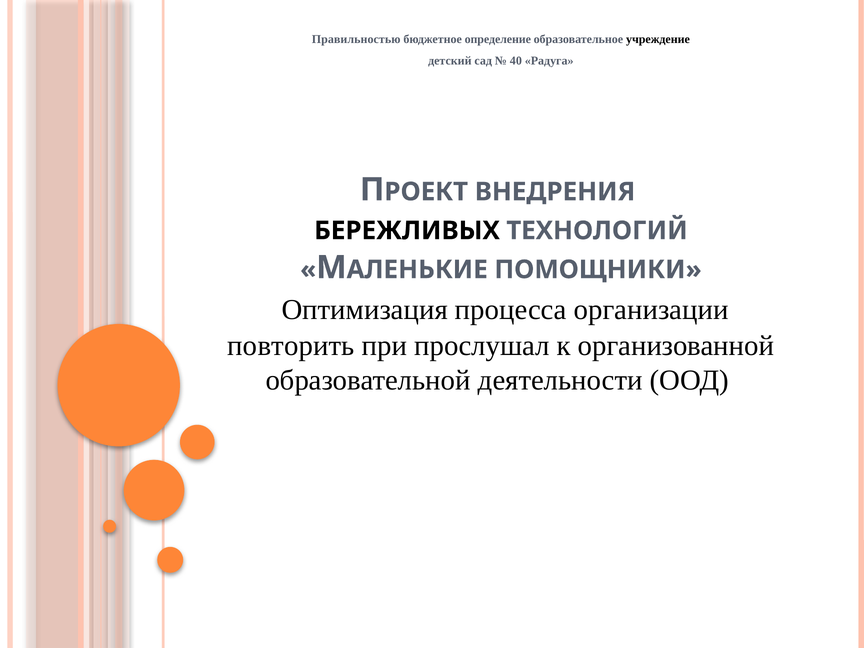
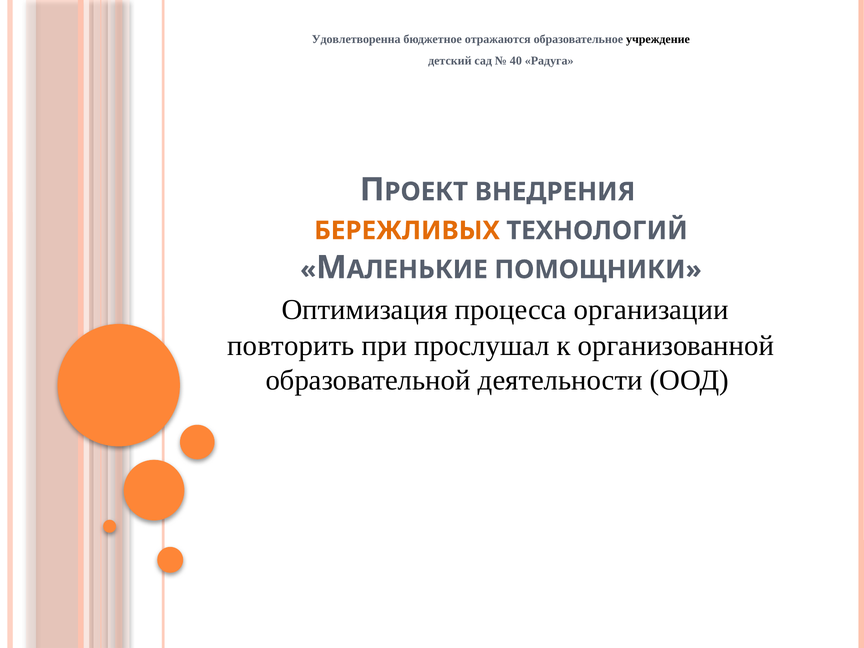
Правильностью: Правильностью -> Удовлетворенна (356, 39)
определение: определение -> отражаются (498, 39)
БЕРЕЖЛИВЫХ colour: black -> orange (407, 231)
